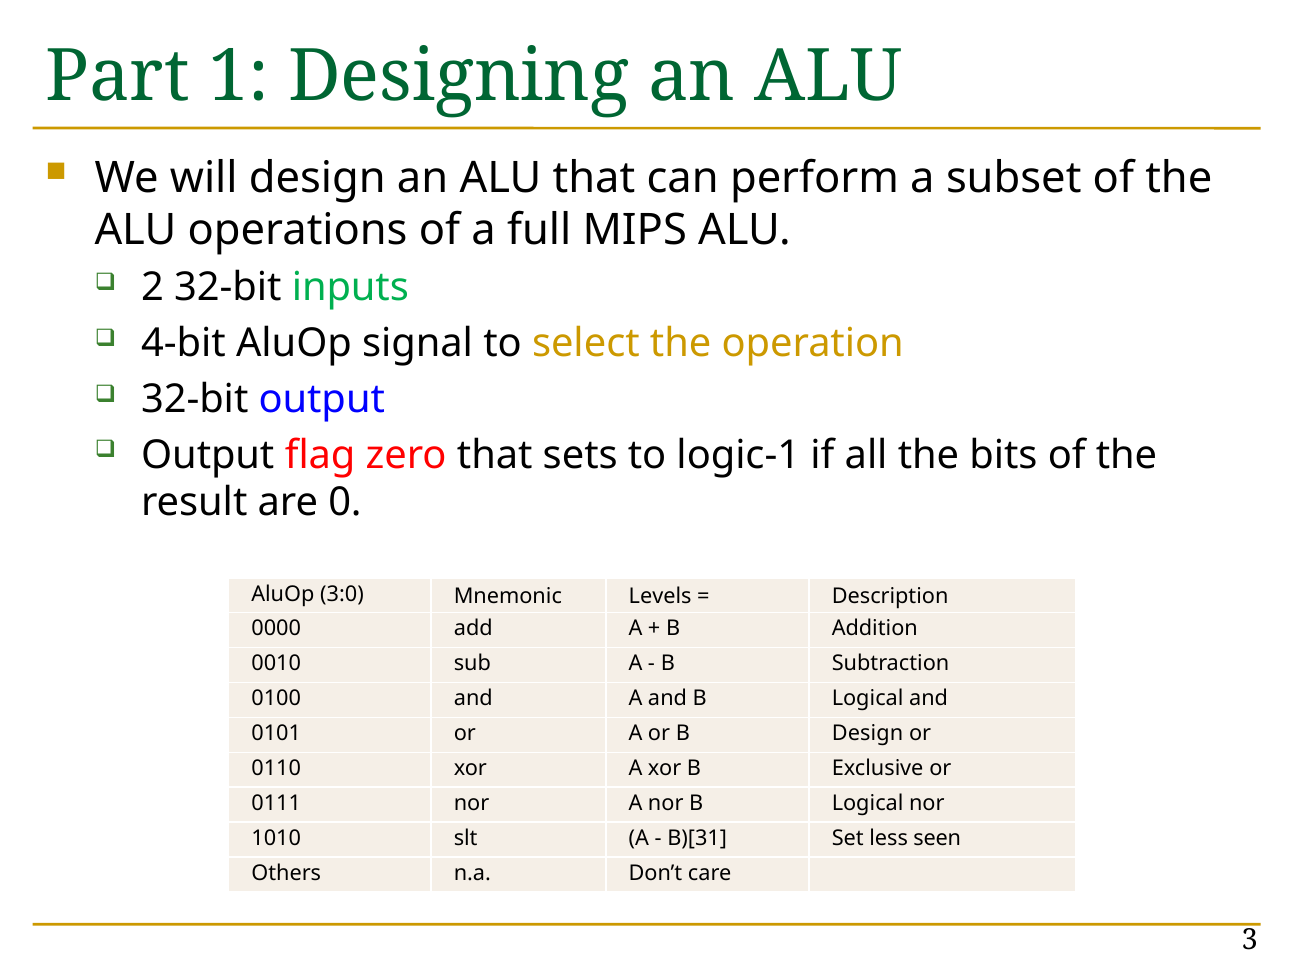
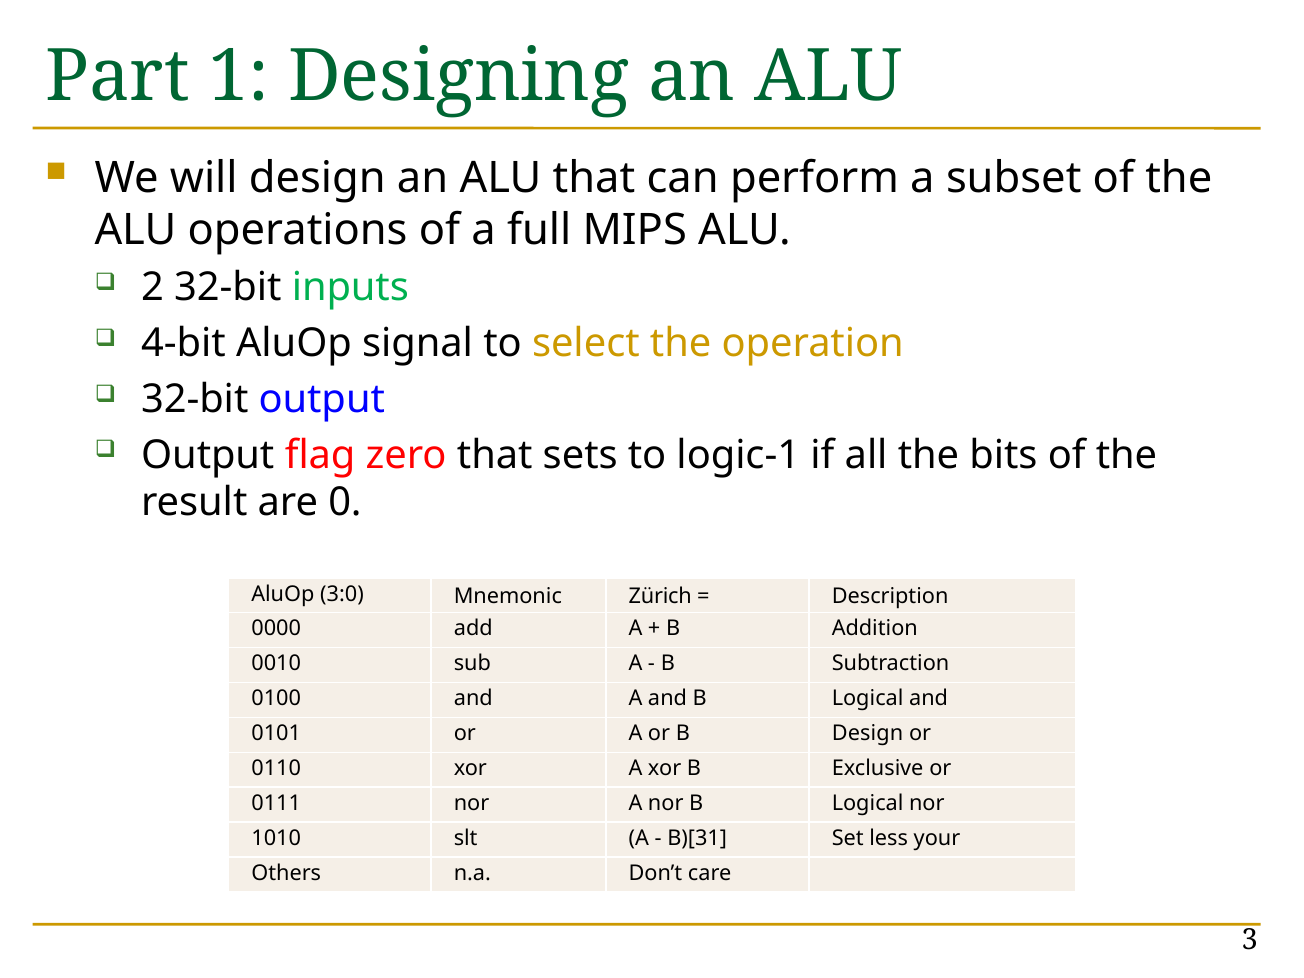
Levels: Levels -> Zürich (660, 597)
seen: seen -> your (937, 838)
